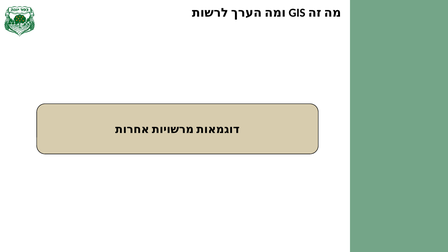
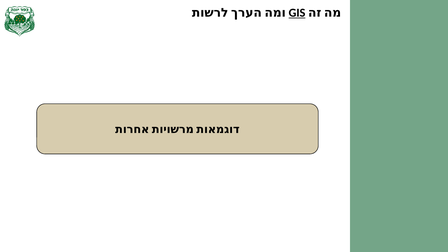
GIS underline: none -> present (297, 13)
